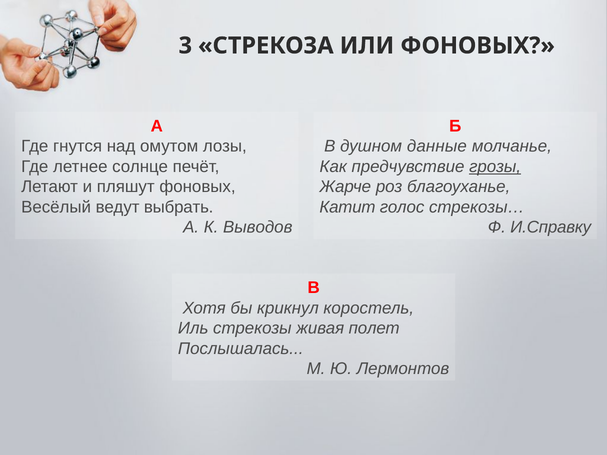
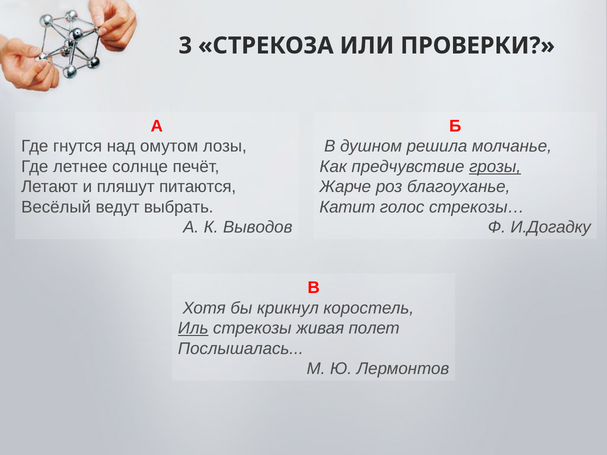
ИЛИ ФОНОВЫХ: ФОНОВЫХ -> ПРОВЕРКИ (478, 46)
данные: данные -> решила (437, 146)
пляшут фоновых: фоновых -> питаются (198, 187)
И.Справку: И.Справку -> И.Догадку (551, 227)
Иль underline: none -> present (193, 328)
